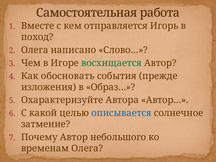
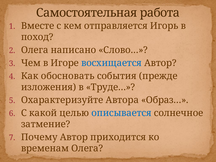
восхищается colour: green -> blue (112, 63)
Образ…: Образ… -> Труде… (111, 87)
Автор…: Автор… -> Образ… (165, 100)
небольшого: небольшого -> приходится (118, 137)
